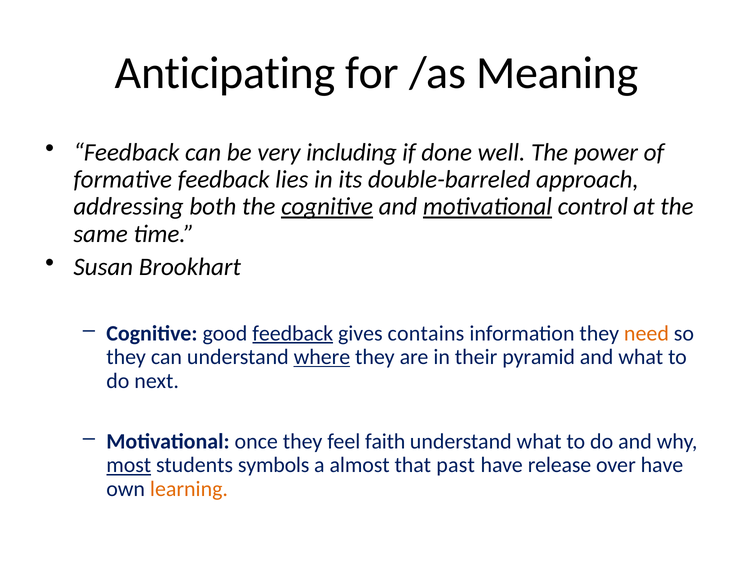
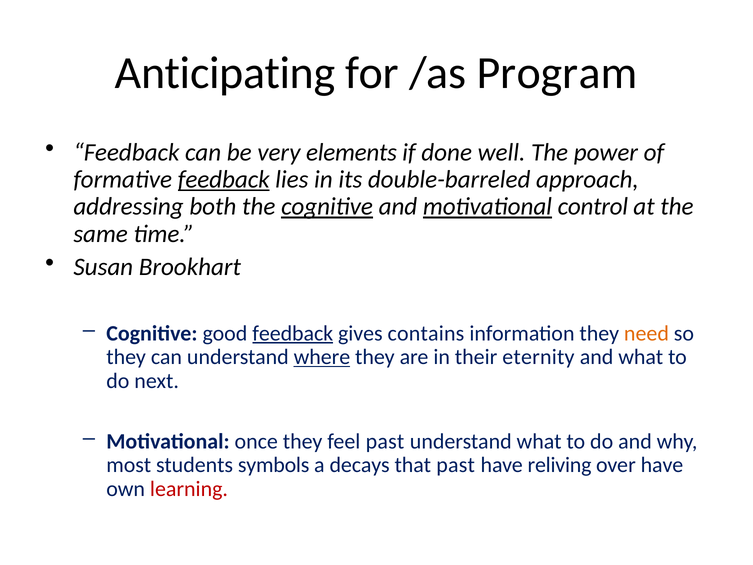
Meaning: Meaning -> Program (557, 73)
including: including -> elements (352, 152)
feedback underline: none -> present (224, 179)
pyramid: pyramid -> eternity (538, 357)
feel faith: faith -> past (385, 441)
most underline: present -> none (129, 465)
almost: almost -> decays (360, 465)
release: release -> reliving (560, 465)
learning colour: orange -> red (189, 489)
